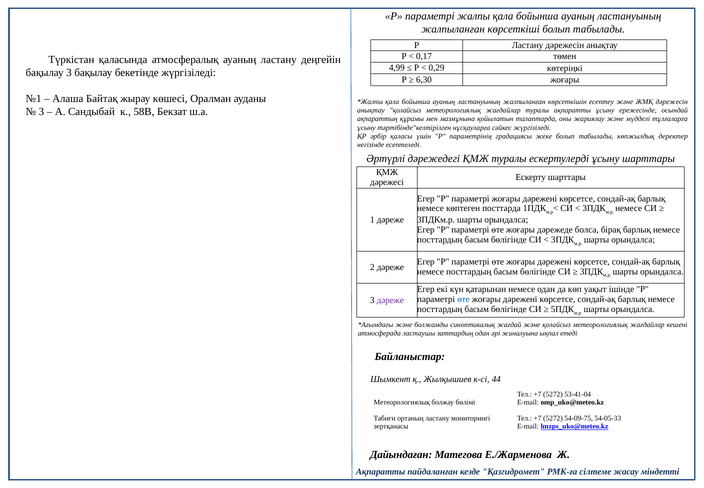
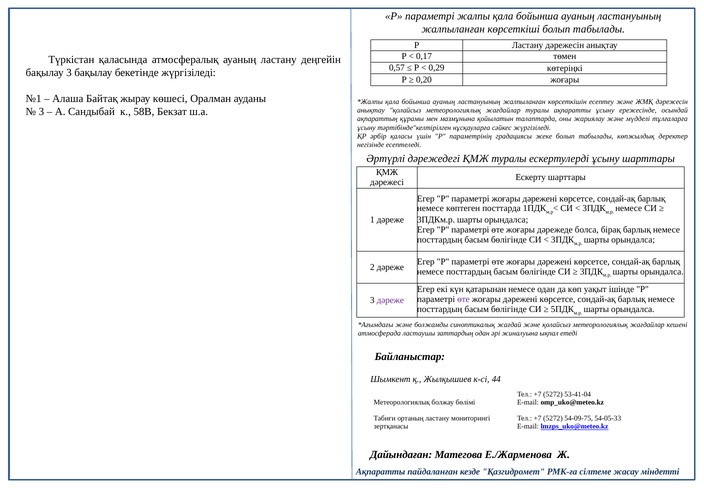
4,99: 4,99 -> 0,57 (397, 68)
6,30: 6,30 -> 0,20 (424, 79)
өте colour: blue -> purple (464, 299)
